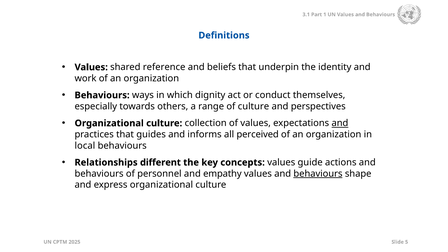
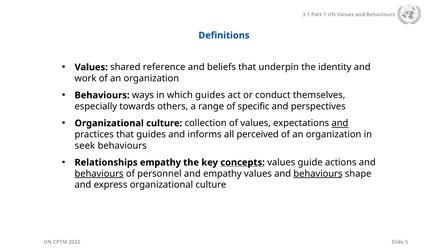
which dignity: dignity -> guides (210, 95)
of culture: culture -> specific (254, 106)
local: local -> seek (85, 146)
Relationships different: different -> empathy (160, 162)
concepts underline: none -> present (243, 162)
behaviours underline: none -> present (99, 174)
